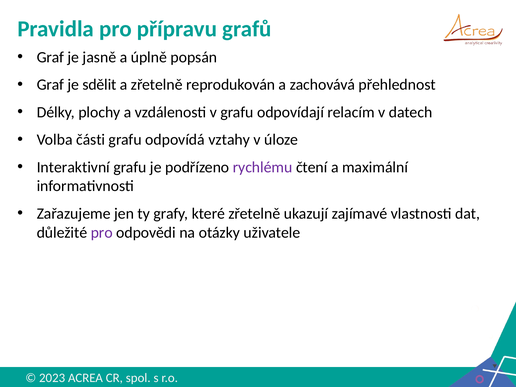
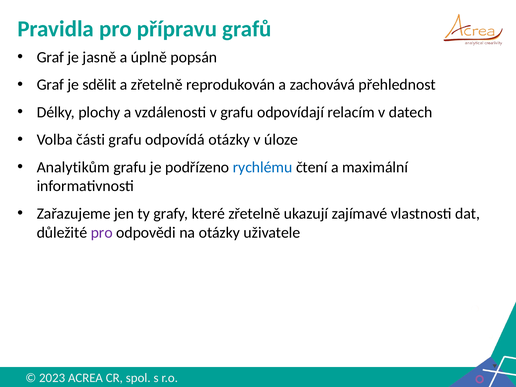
odpovídá vztahy: vztahy -> otázky (229, 140)
Interaktivní: Interaktivní -> Analytikům (73, 167)
rychlému colour: purple -> blue (263, 167)
